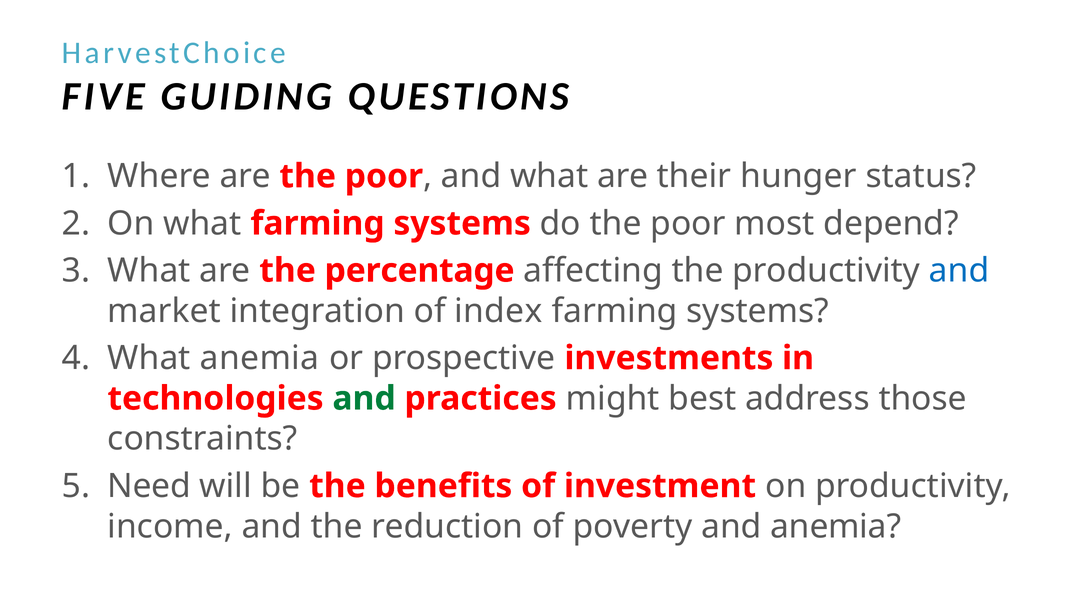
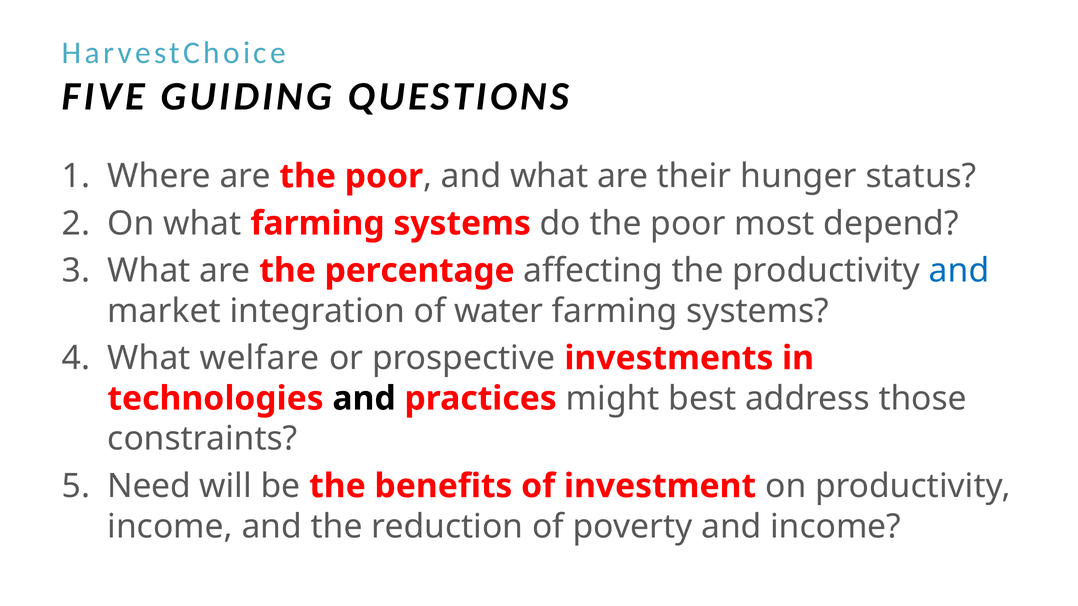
index: index -> water (499, 311)
What anemia: anemia -> welfare (260, 358)
and colour: green -> black (364, 399)
and anemia: anemia -> income (836, 527)
